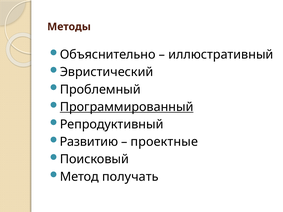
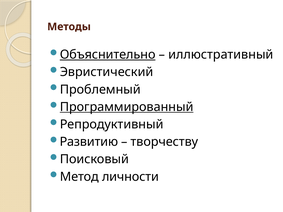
Объяснительно underline: none -> present (108, 55)
проектные: проектные -> творчеству (164, 142)
получать: получать -> личности (130, 177)
